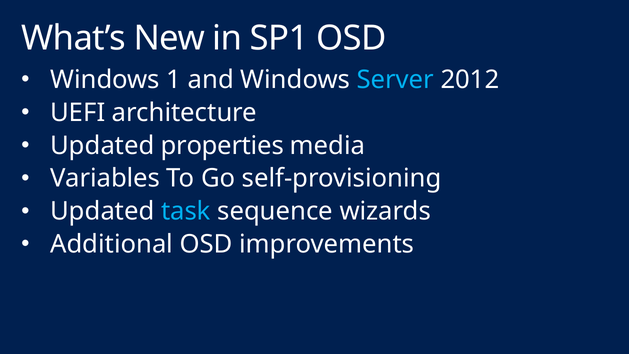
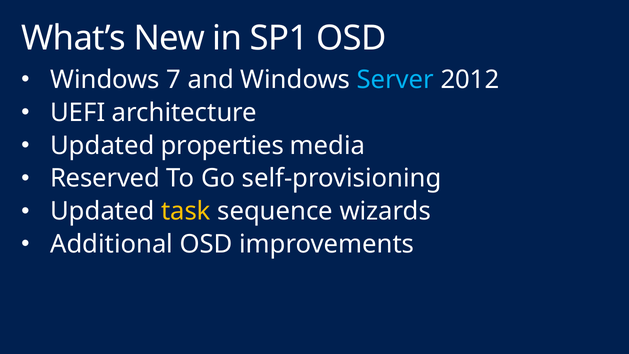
1: 1 -> 7 (174, 80)
Variables: Variables -> Reserved (105, 178)
task colour: light blue -> yellow (186, 211)
